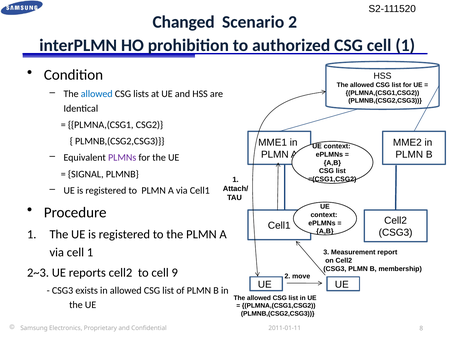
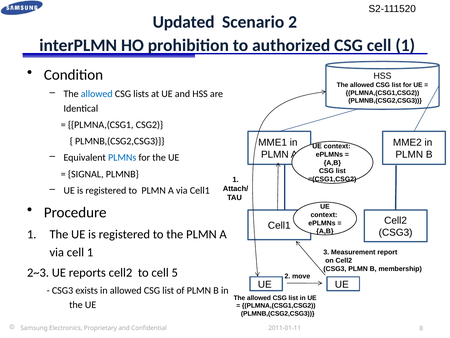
Changed: Changed -> Updated (184, 22)
PLMNs colour: purple -> blue (122, 157)
9: 9 -> 5 (175, 272)
